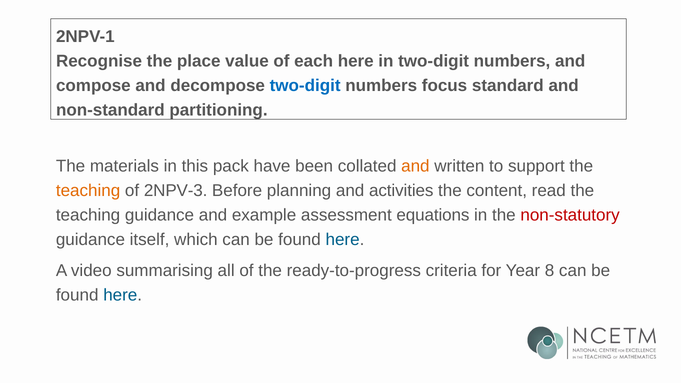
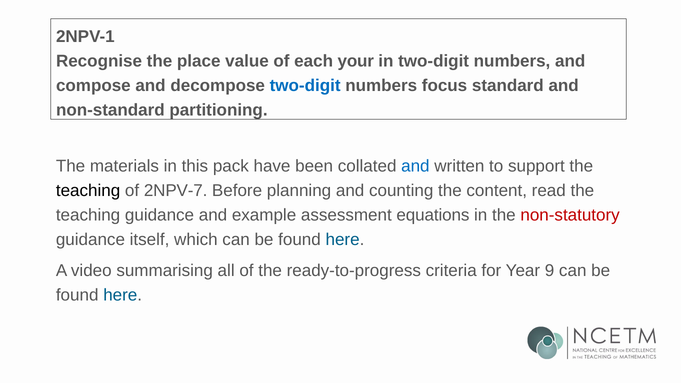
each here: here -> your (356, 61)
and colour: orange -> blue (415, 166)
teaching colour: orange -> black (88, 191)
2NPV-3: 2NPV-3 -> 2NPV-7 (176, 191)
activities: activities -> counting (401, 191)
8: 8 -> 9 (550, 270)
